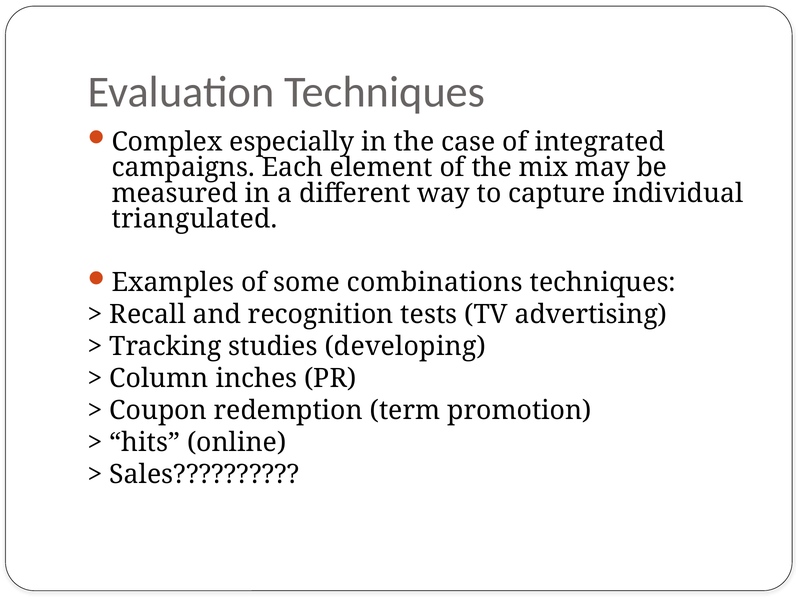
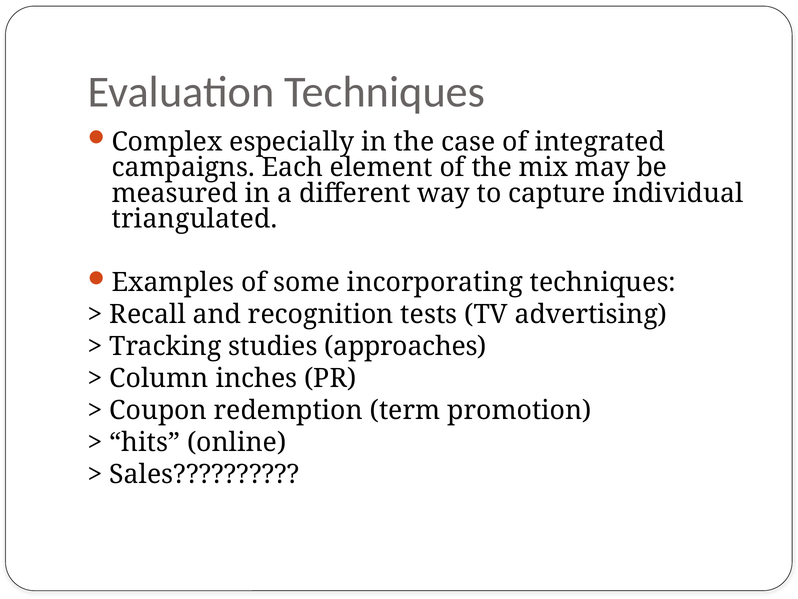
combinations: combinations -> incorporating (435, 282)
developing: developing -> approaches (406, 346)
